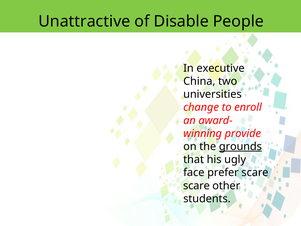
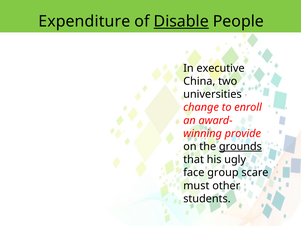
Unattractive: Unattractive -> Expenditure (84, 21)
Disable underline: none -> present (181, 21)
prefer: prefer -> group (223, 172)
scare: scare -> must (196, 185)
